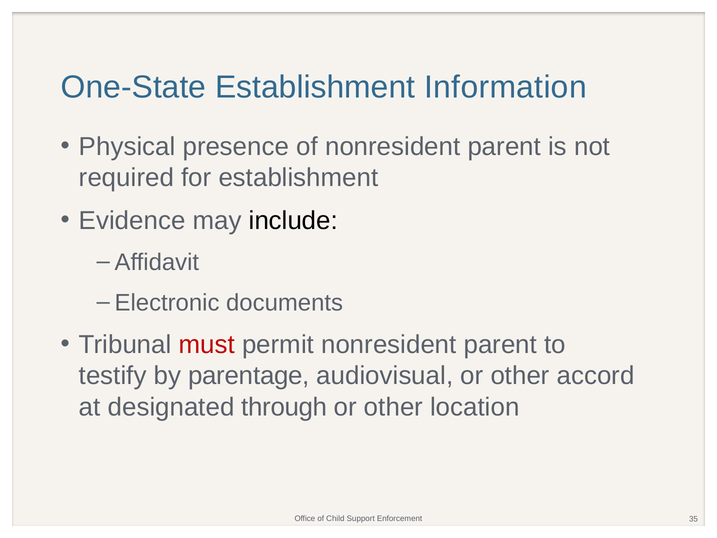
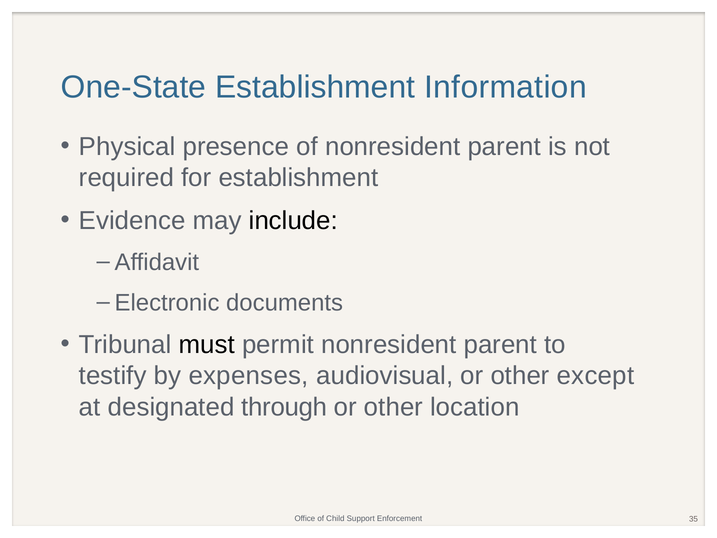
must colour: red -> black (207, 345)
parentage: parentage -> expenses (249, 376)
accord: accord -> except (596, 376)
